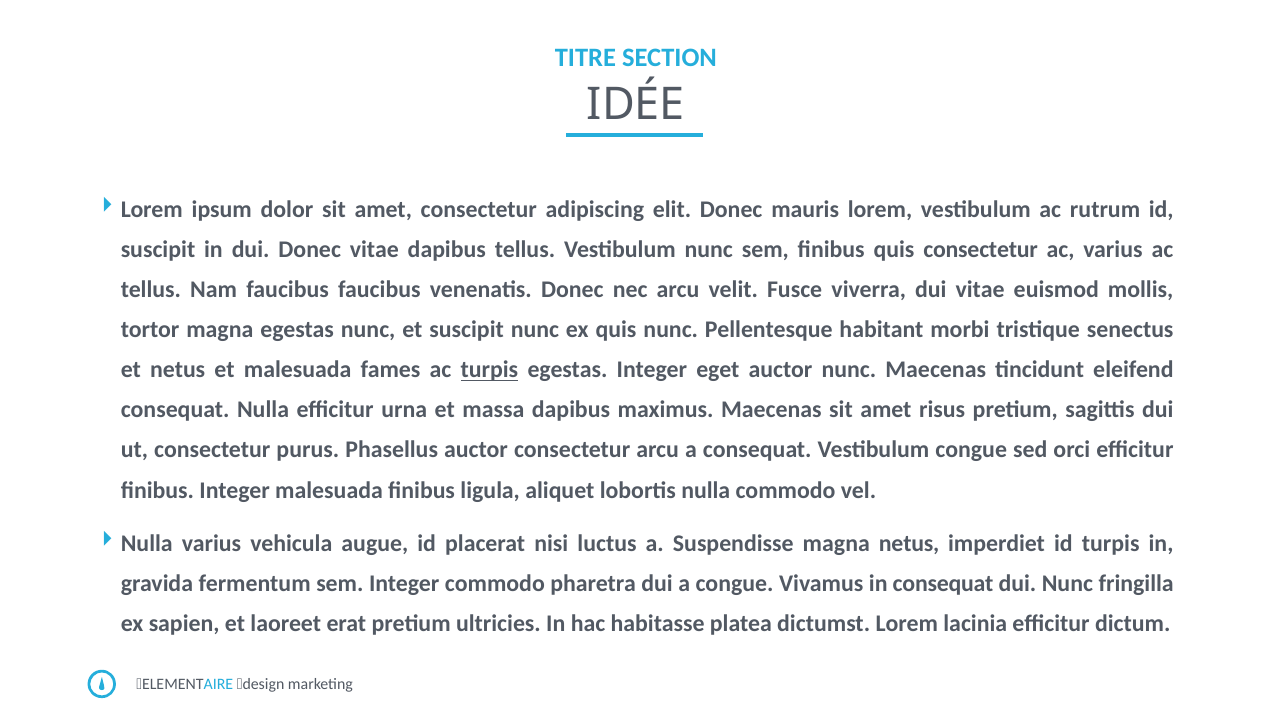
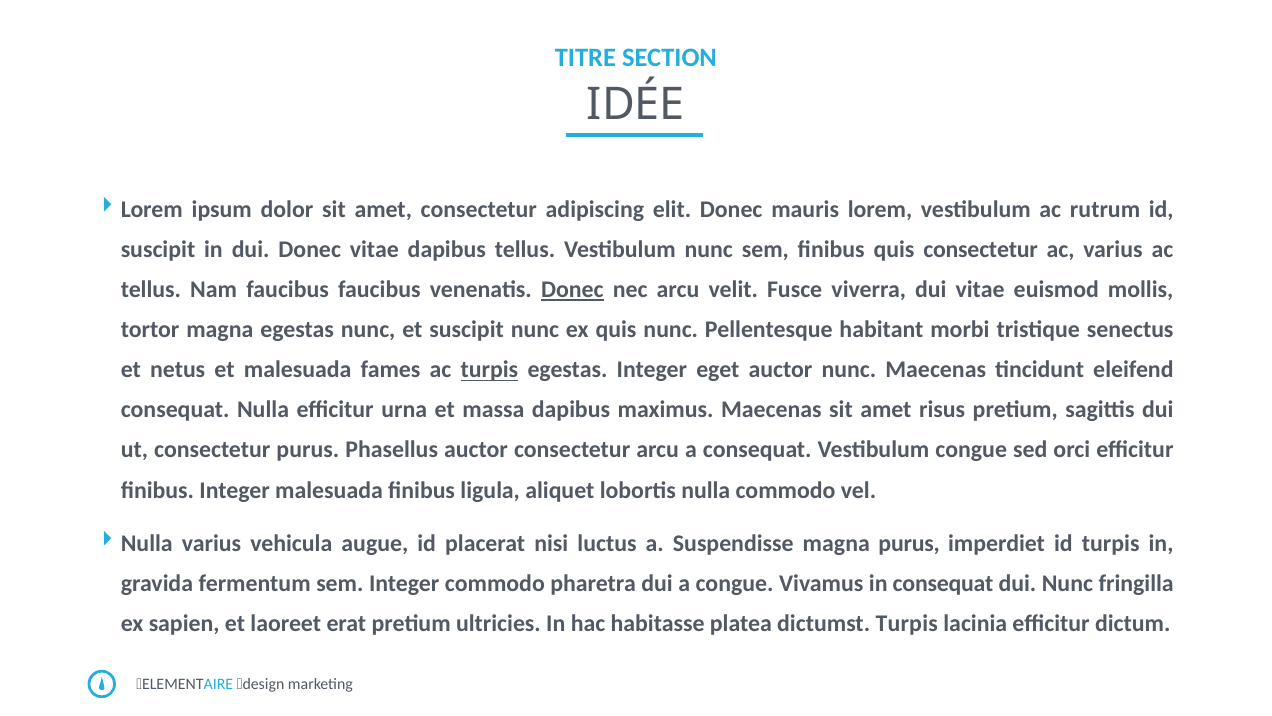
Donec underline: none -> present (572, 290)
magna netus: netus -> purus (909, 543)
dictumst Lorem: Lorem -> Turpis (907, 623)
